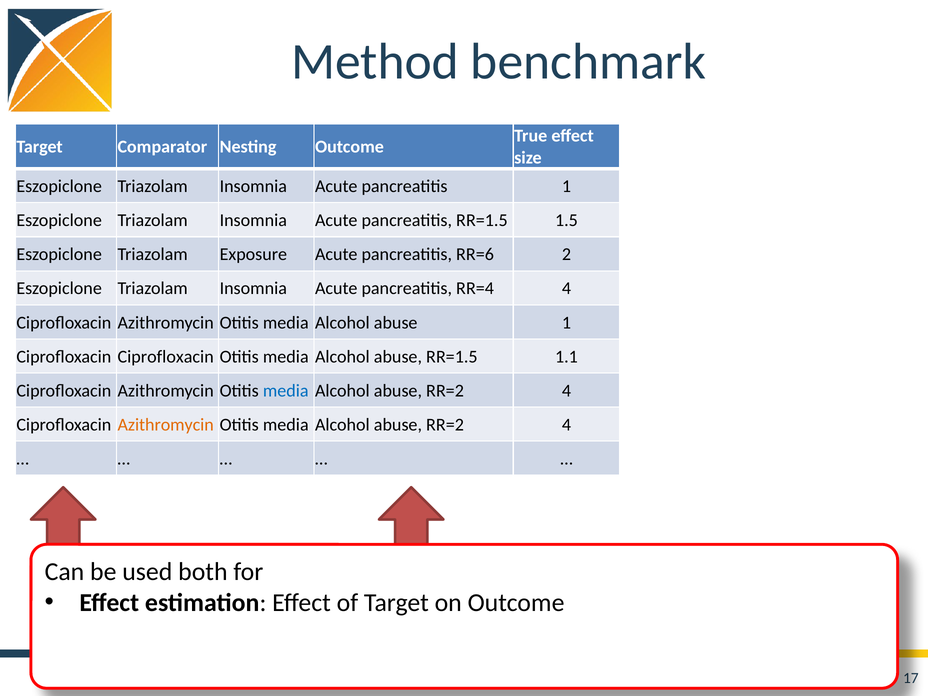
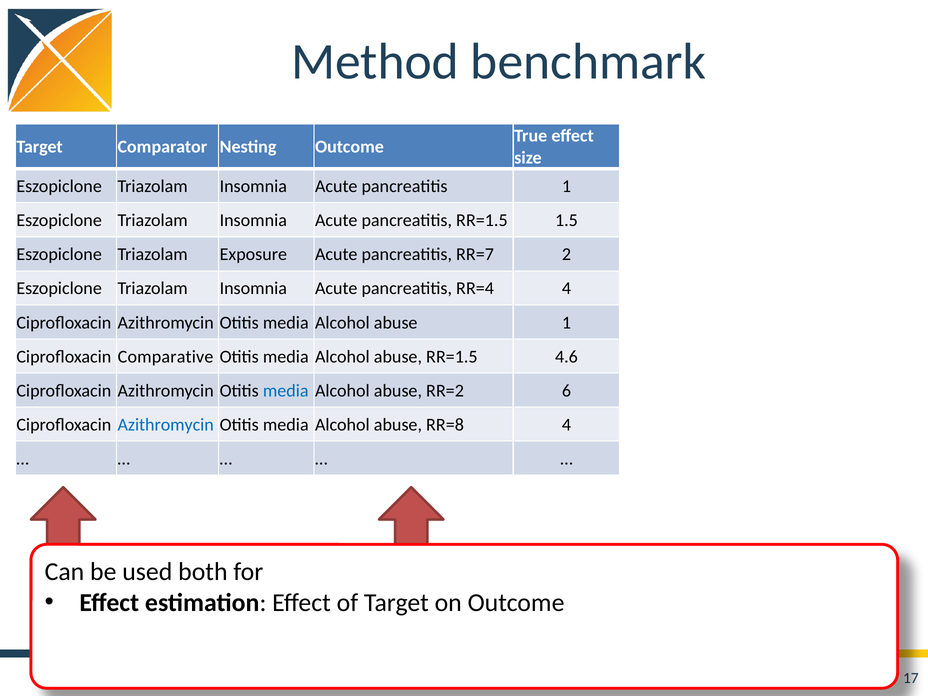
RR=6: RR=6 -> RR=7 (475, 254)
Ciprofloxacin Ciprofloxacin: Ciprofloxacin -> Comparative (166, 357)
1.1: 1.1 -> 4.6 (566, 357)
4: 4 -> 6 (566, 391)
Azithromycin colour: orange -> blue (166, 425)
RR=2: RR=2 -> RR=8 (445, 425)
